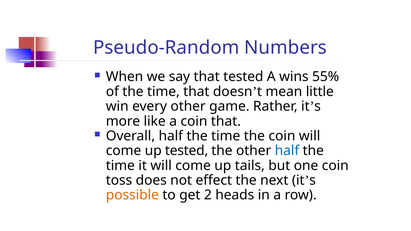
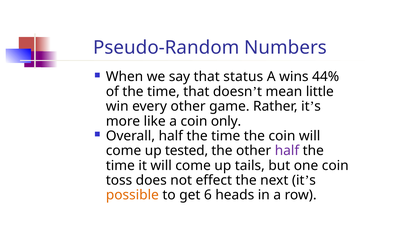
that tested: tested -> status (243, 77)
55%: 55% -> 44% (326, 77)
coin that: that -> only (226, 121)
half colour: blue -> purple (287, 151)
2: 2 -> 6 (208, 195)
